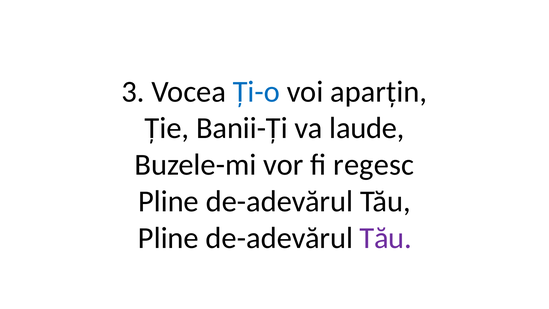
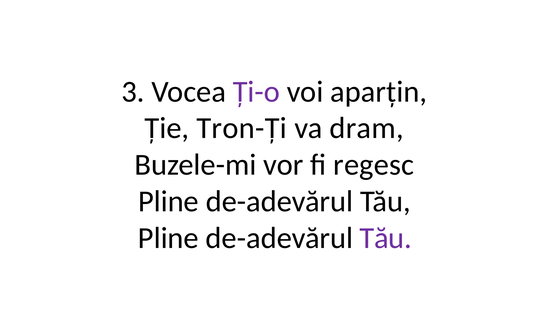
Ți-o colour: blue -> purple (256, 92)
Banii-Ți: Banii-Ți -> Tron-Ți (242, 128)
laude: laude -> dram (367, 128)
